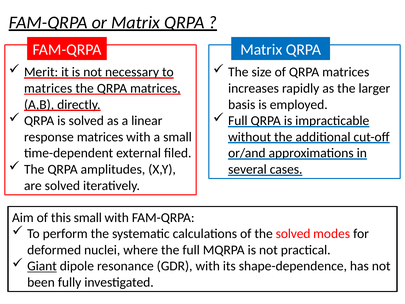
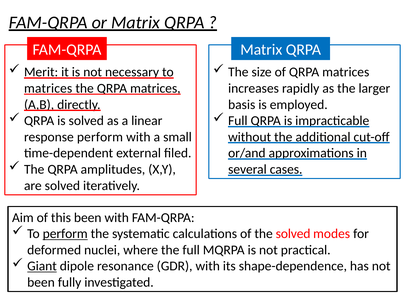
response matrices: matrices -> perform (100, 137)
this small: small -> been (88, 217)
perform underline: none -> present (65, 234)
